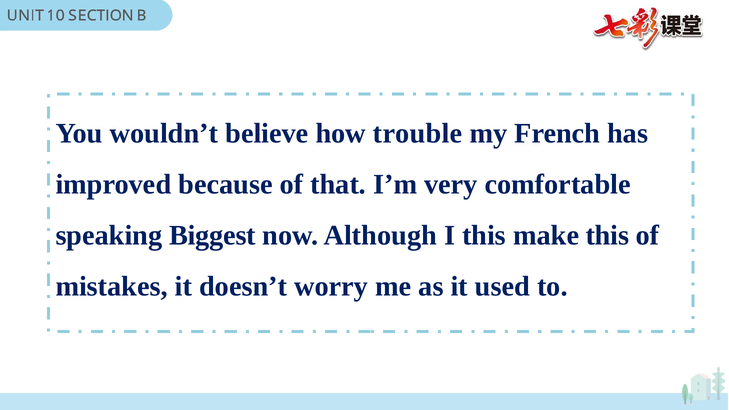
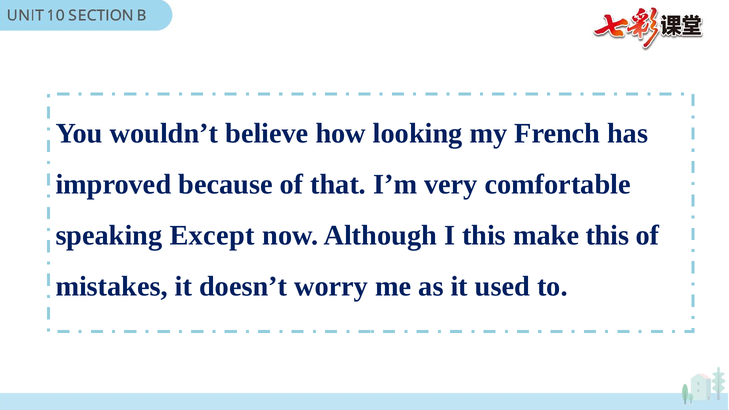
trouble: trouble -> looking (418, 134)
Biggest: Biggest -> Except (212, 236)
